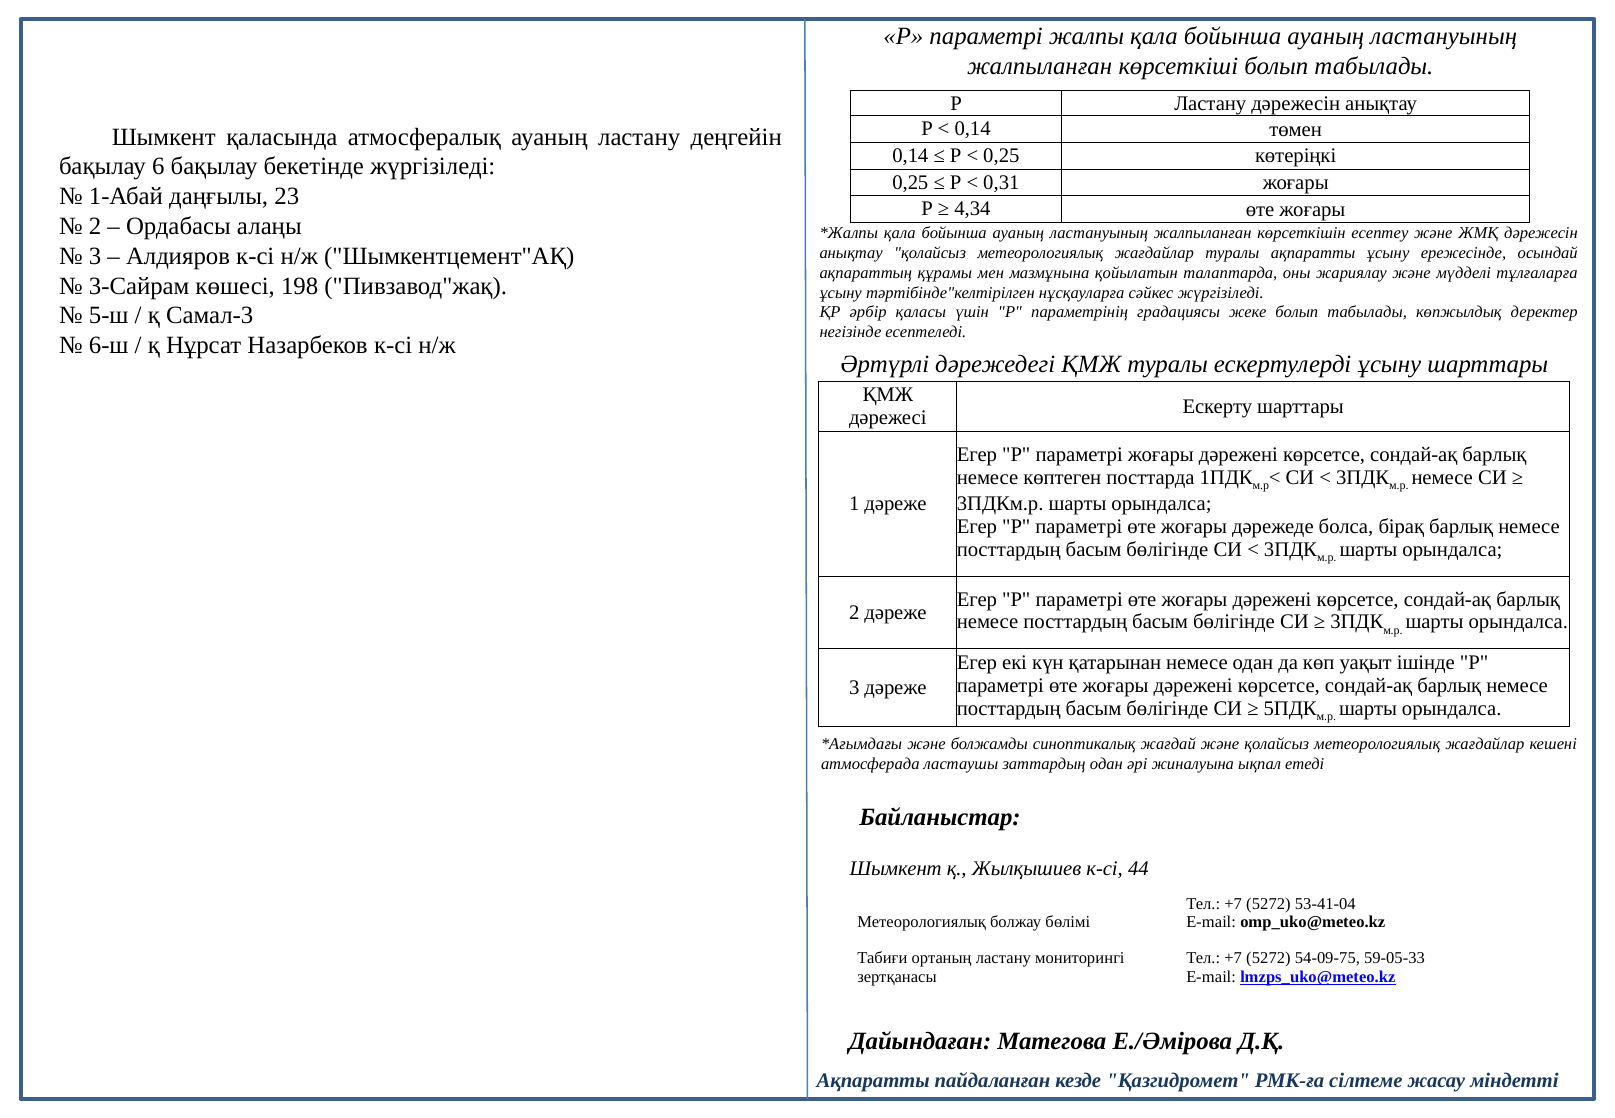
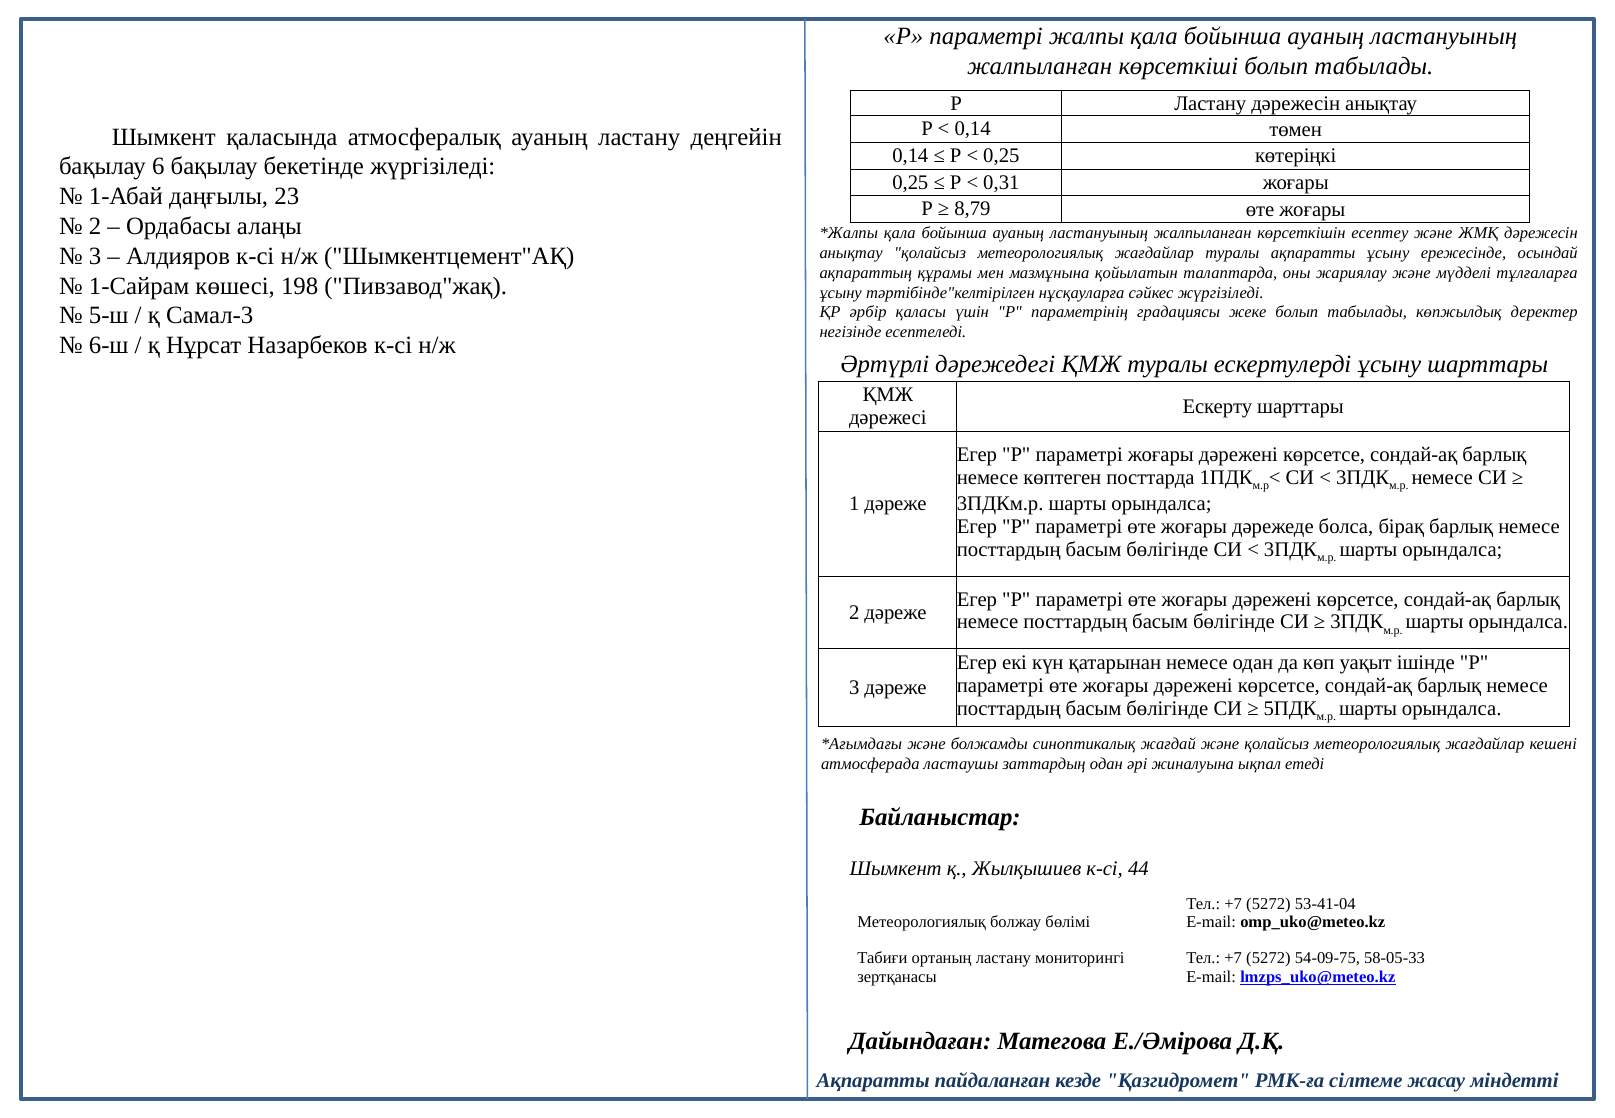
4,34: 4,34 -> 8,79 (972, 209)
3-Сайрам: 3-Сайрам -> 1-Сайрам (139, 286)
59-05-33: 59-05-33 -> 58-05-33 (1394, 958)
